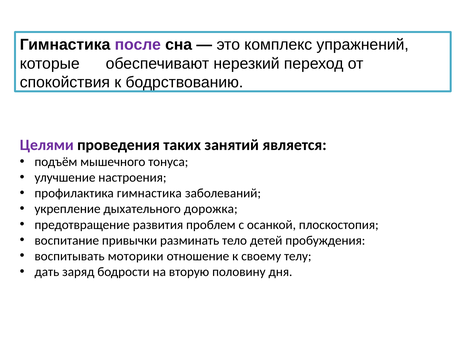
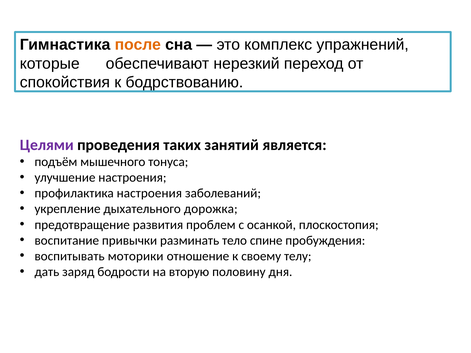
после colour: purple -> orange (138, 45)
профилактика гимнастика: гимнастика -> настроения (149, 193)
детей: детей -> спине (266, 241)
